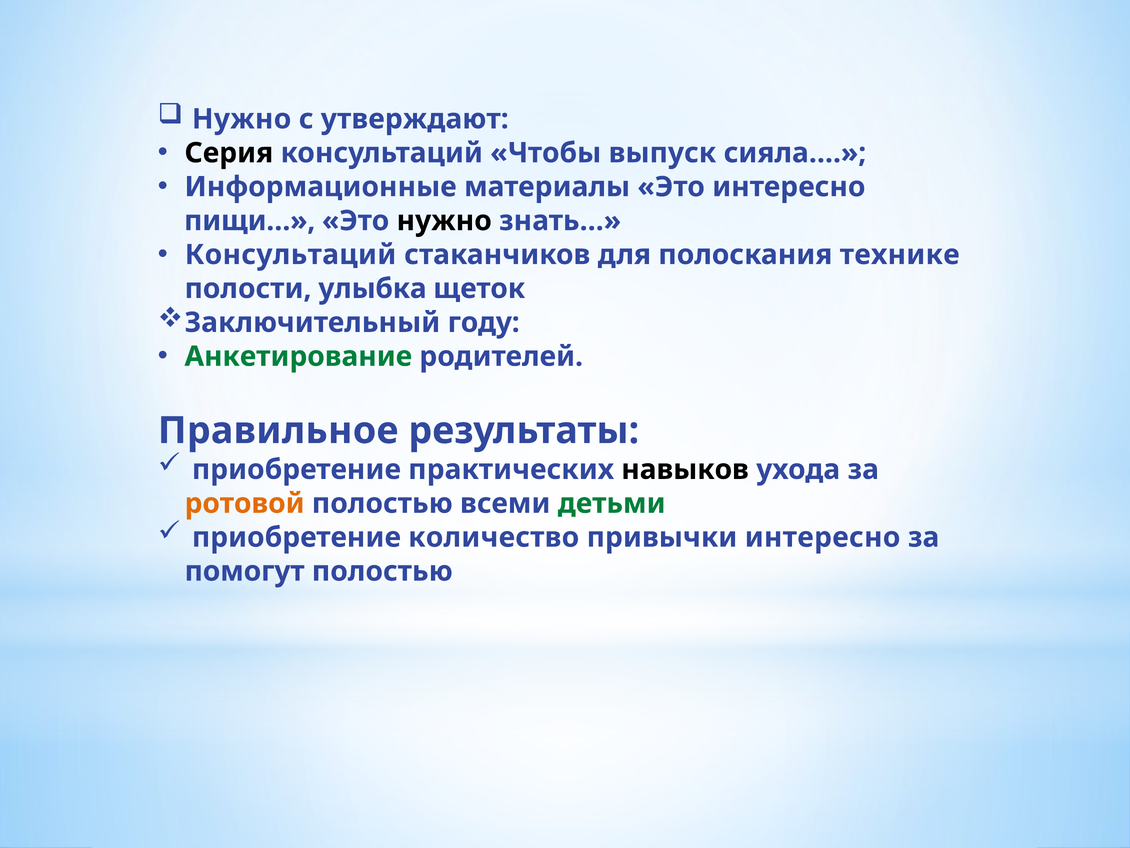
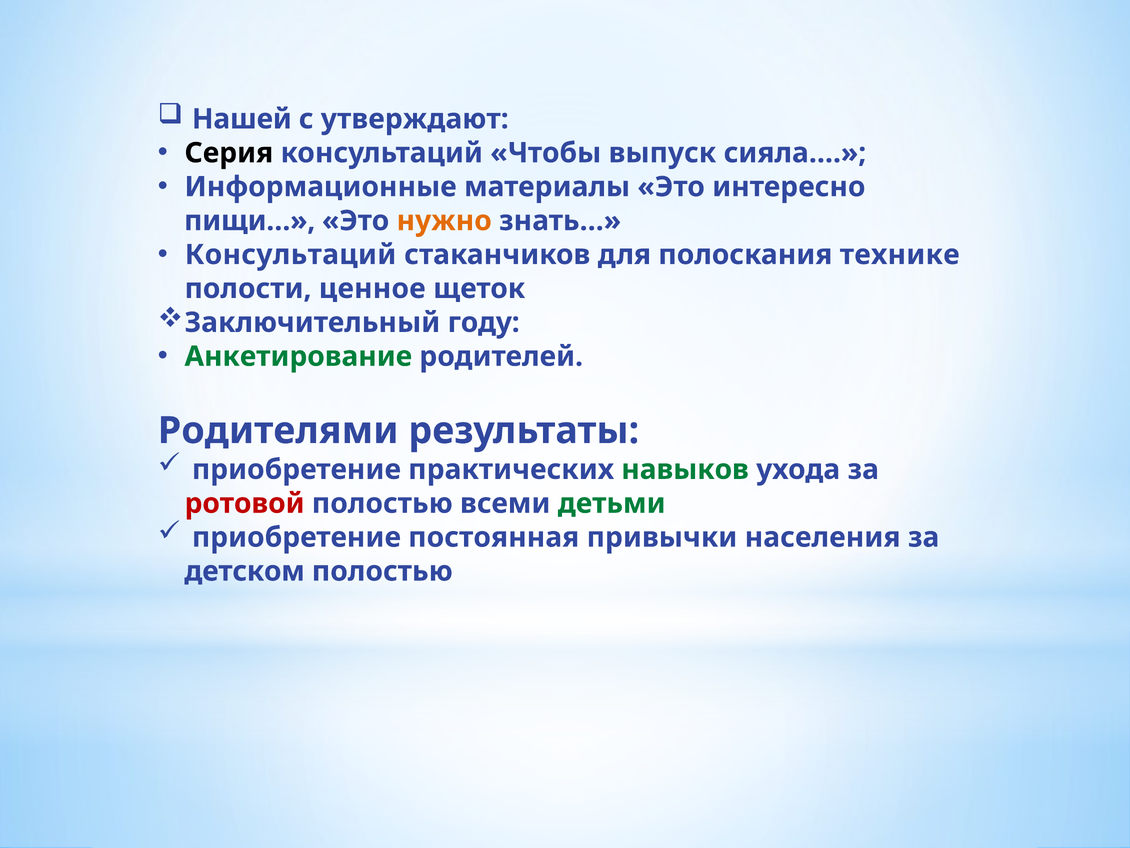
Нужно: Нужно -> Нашей (242, 119)
нужно colour: black -> orange (444, 221)
улыбка: улыбка -> ценное (372, 288)
Правильное: Правильное -> Родителями (278, 430)
навыков colour: black -> green (685, 469)
ротовой colour: orange -> red (245, 503)
количество: количество -> постоянная (494, 537)
привычки интересно: интересно -> населения (823, 537)
помогут: помогут -> детском (245, 571)
